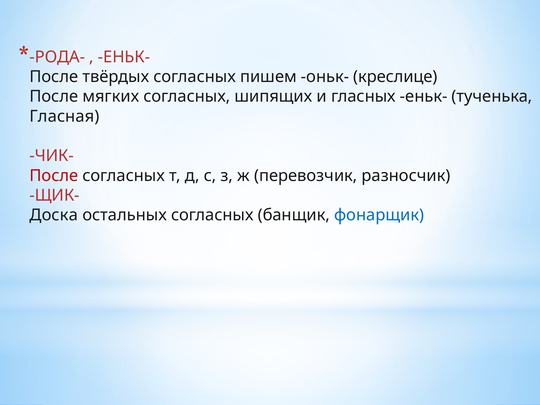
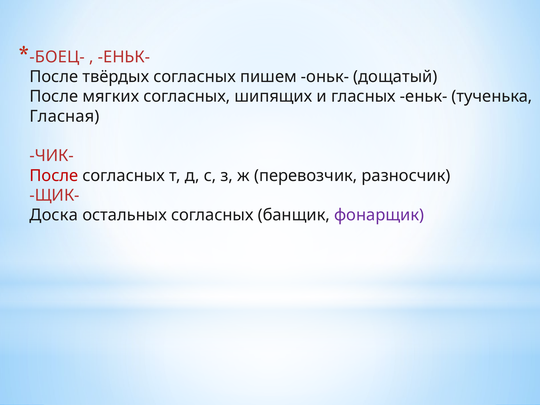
РОДА-: РОДА- -> БОЕЦ- (57, 57)
креслице: креслице -> дощатый (395, 77)
фонарщик colour: blue -> purple (379, 215)
